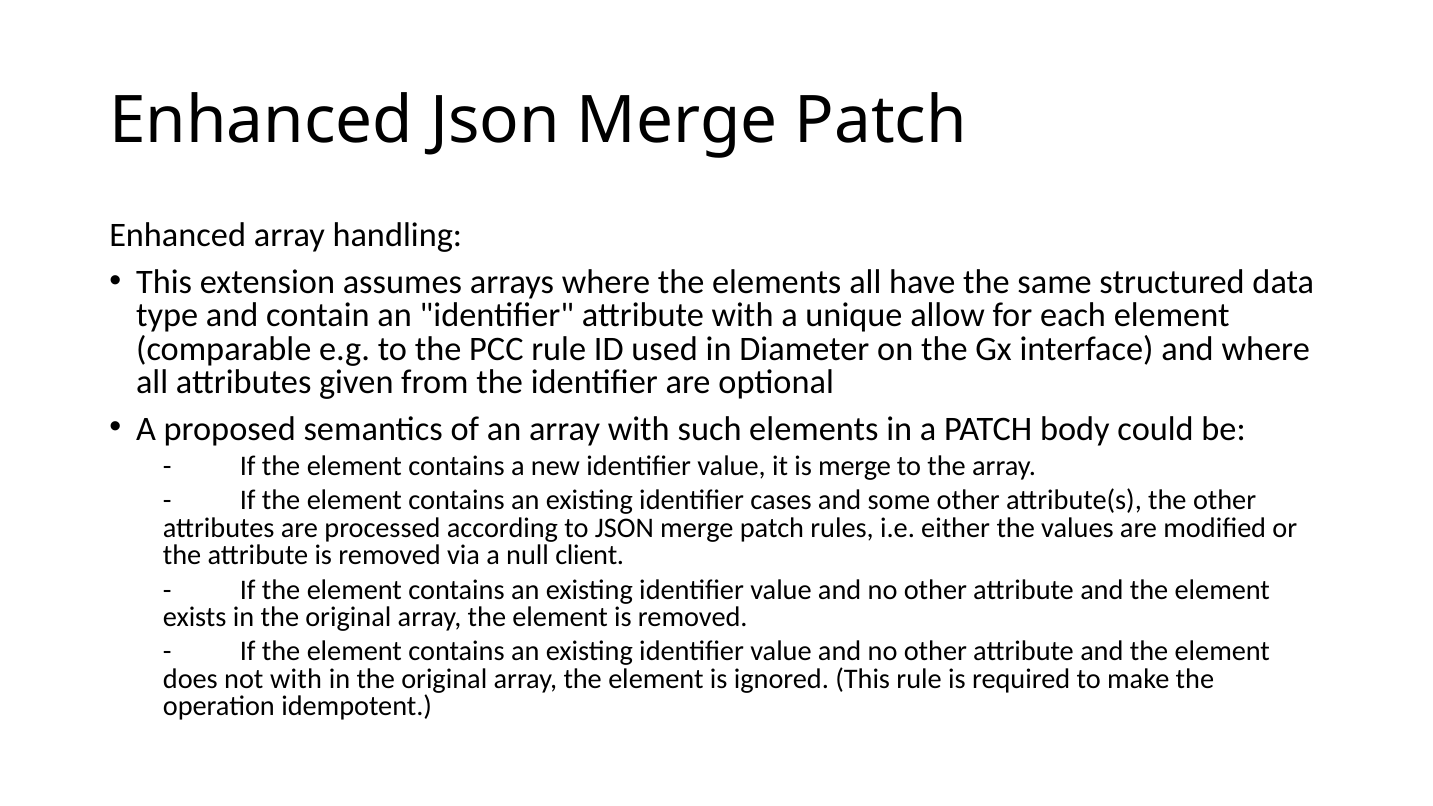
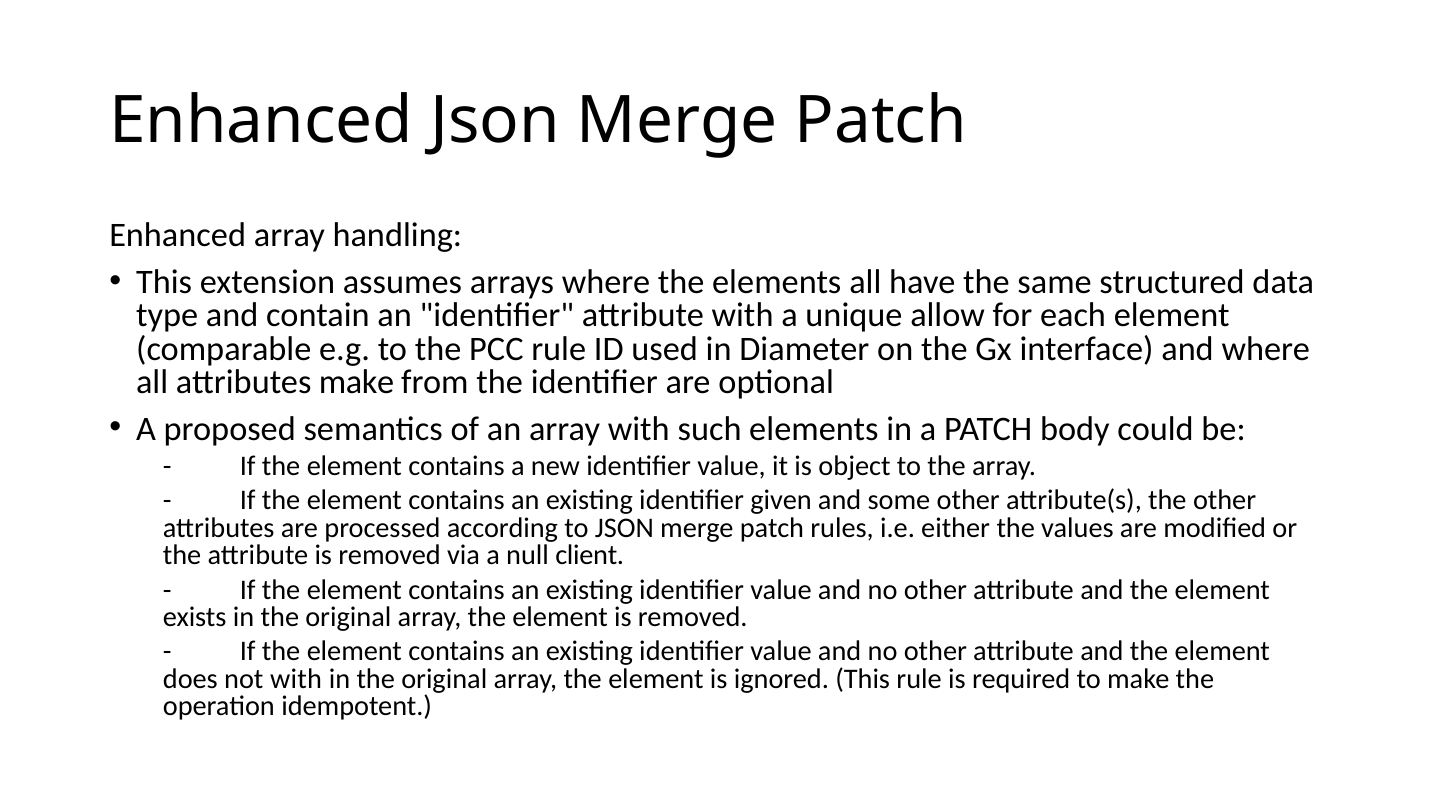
attributes given: given -> make (356, 382)
is merge: merge -> object (854, 466)
cases: cases -> given (781, 500)
